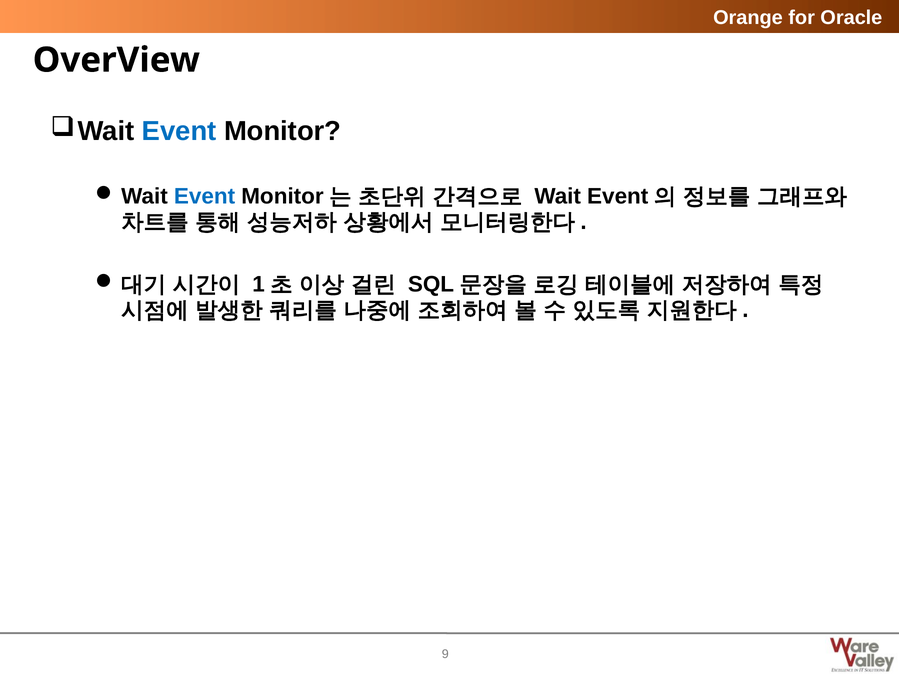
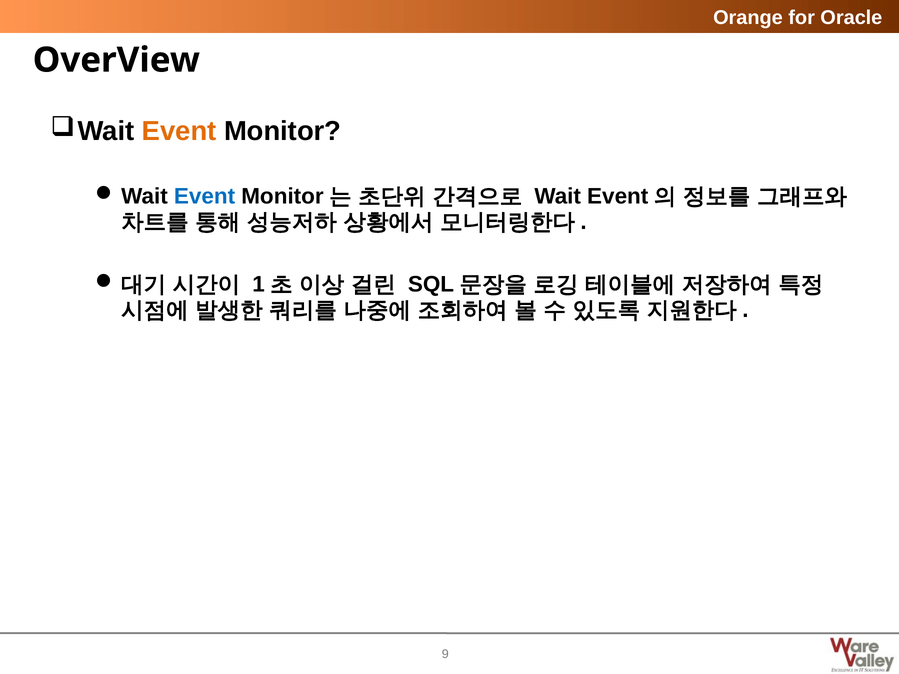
Event colour: blue -> orange (179, 131)
